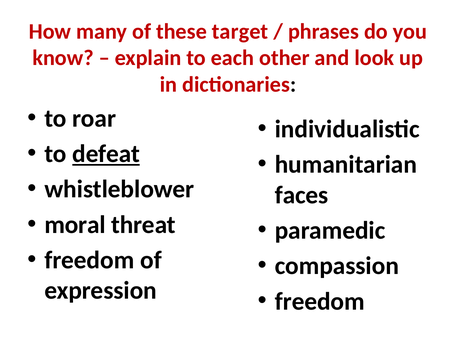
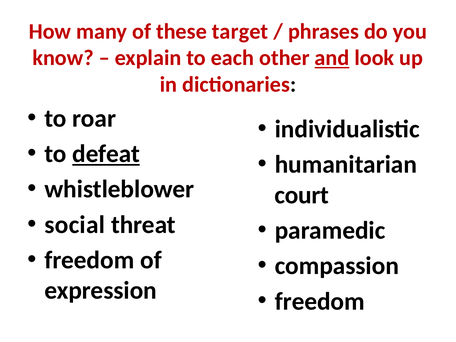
and underline: none -> present (332, 58)
faces: faces -> court (302, 195)
moral: moral -> social (75, 225)
